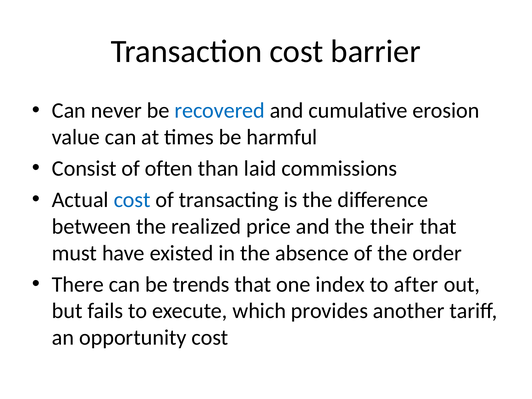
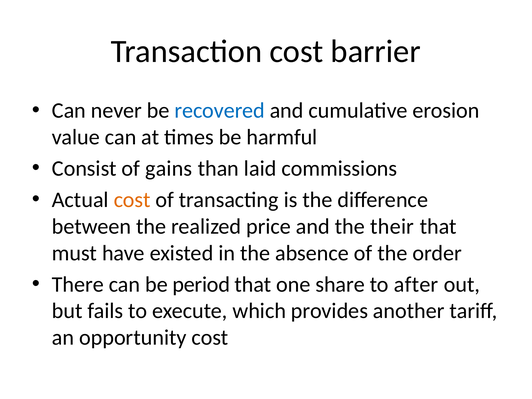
often: often -> gains (169, 169)
cost colour: blue -> orange (132, 200)
trends: trends -> period (201, 284)
index: index -> share (340, 284)
